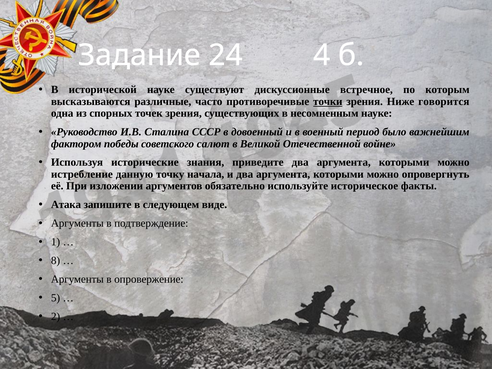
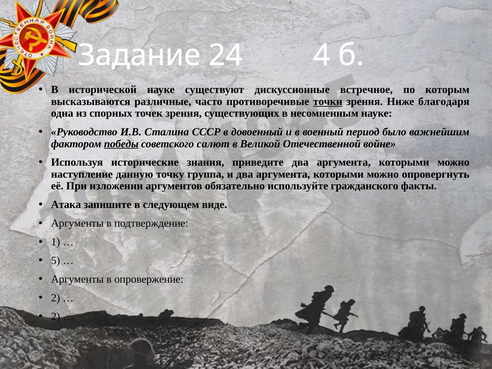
говорится: говорится -> благодаря (444, 102)
победы underline: none -> present (121, 144)
истребление: истребление -> наступление (82, 174)
начала: начала -> группа (206, 174)
историческое: историческое -> гражданского (365, 186)
8: 8 -> 5 (56, 261)
5: 5 -> 2 (56, 298)
